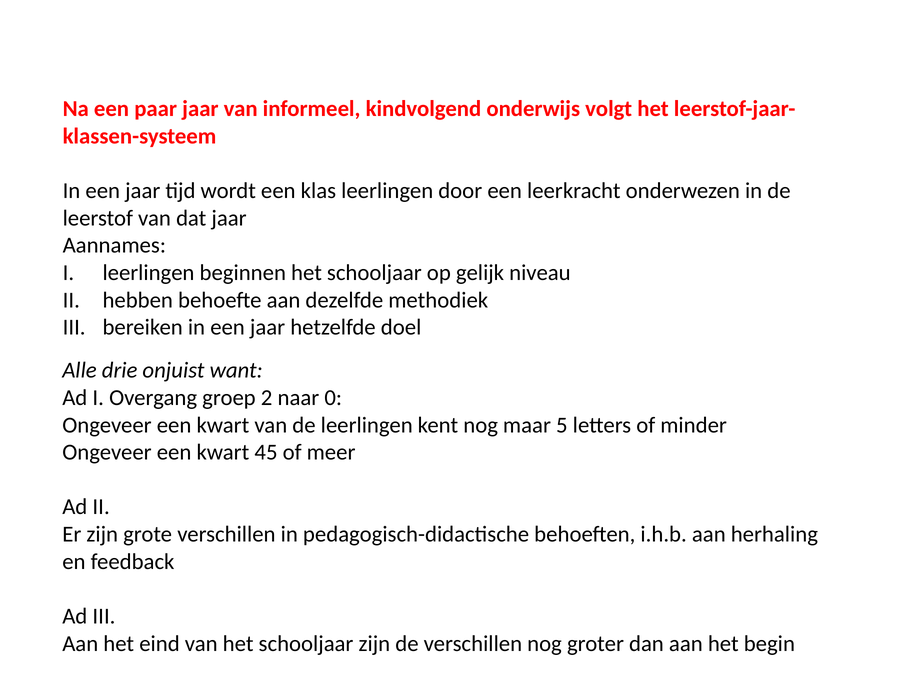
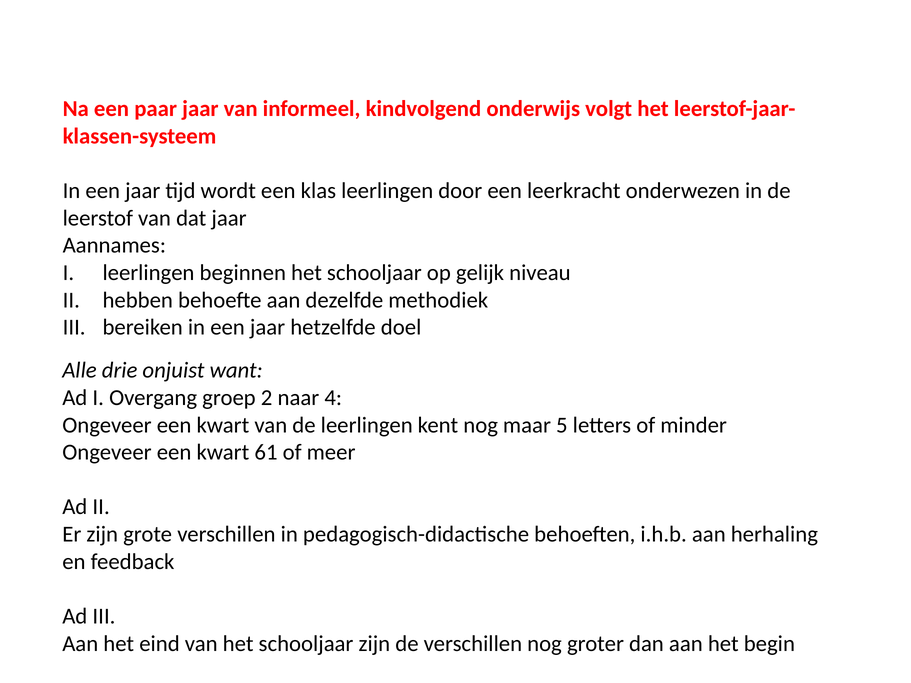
0: 0 -> 4 (333, 398)
45: 45 -> 61 (266, 453)
